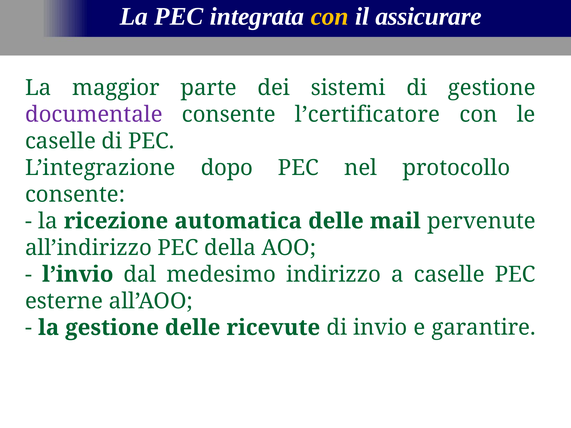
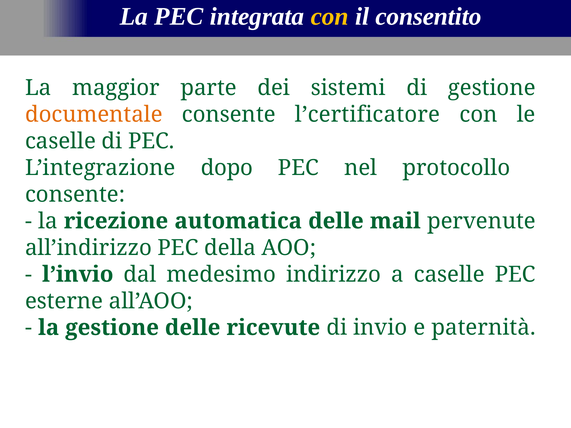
assicurare: assicurare -> consentito (428, 16)
documentale colour: purple -> orange (94, 115)
garantire: garantire -> paternità (484, 328)
